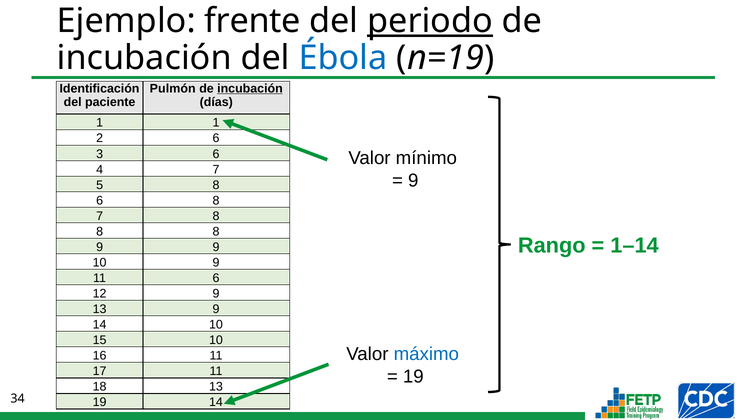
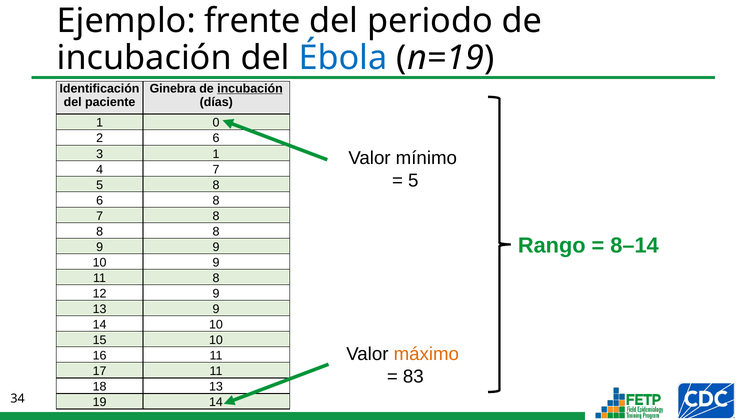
periodo underline: present -> none (430, 21)
Pulmón: Pulmón -> Ginebra (173, 89)
1 1: 1 -> 0 (216, 123)
3 6: 6 -> 1 (216, 154)
9: 9 -> 5 (413, 181)
1–14: 1–14 -> 8–14 (635, 246)
11 6: 6 -> 8 (216, 278)
máximo colour: blue -> orange (426, 354)
19: 19 -> 83 (413, 377)
